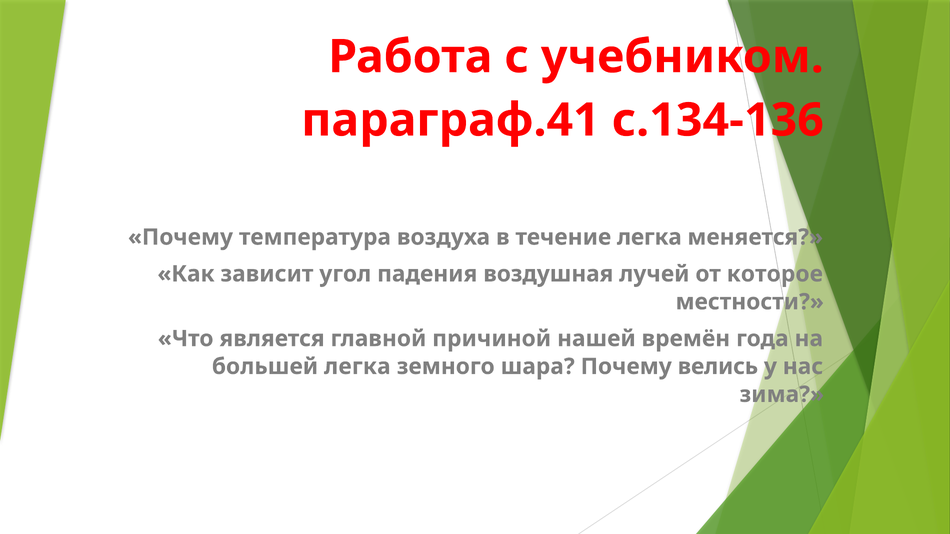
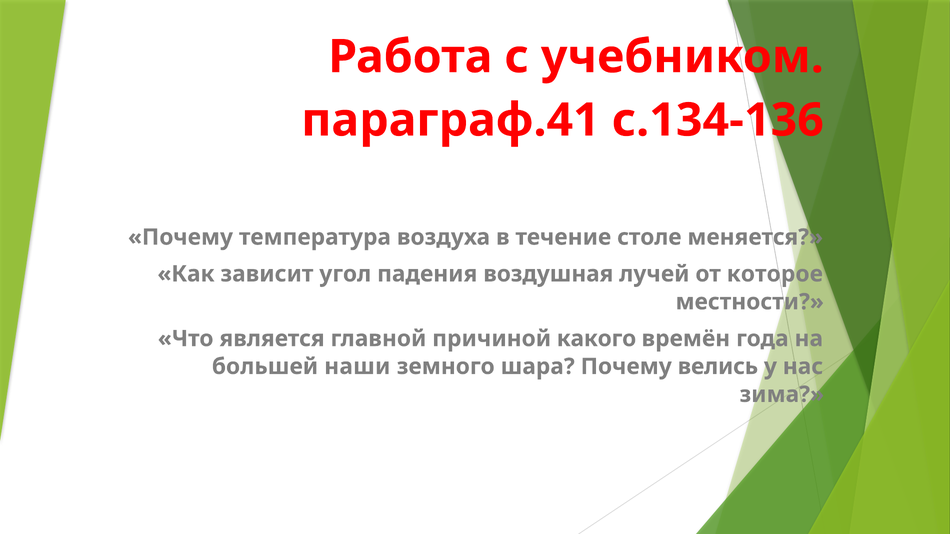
течение легка: легка -> столе (649, 237)
нашей: нашей -> какого (596, 339)
большей легка: легка -> наши (357, 367)
